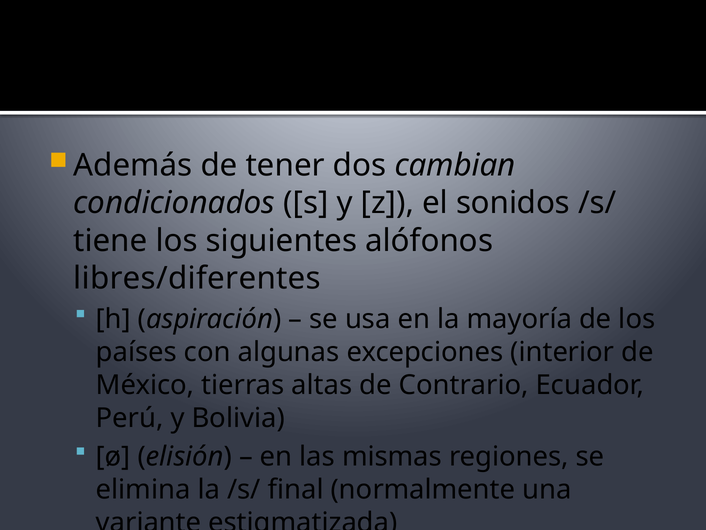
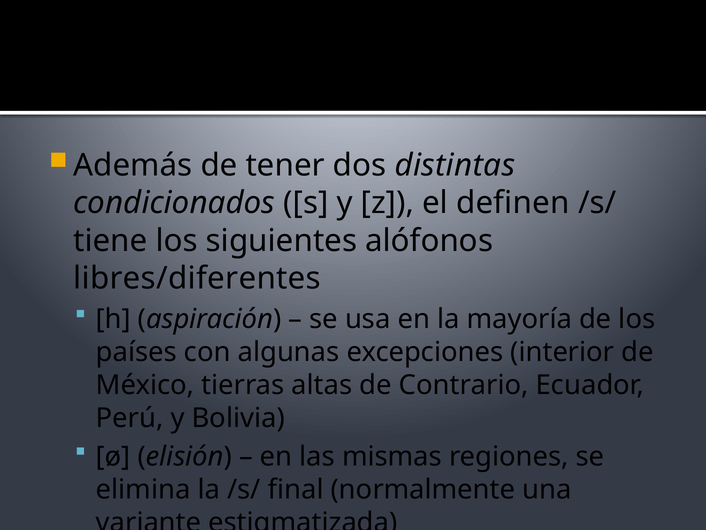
cambian: cambian -> distintas (455, 165)
sonidos: sonidos -> definen (513, 203)
